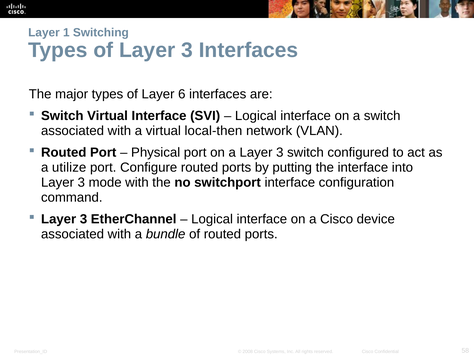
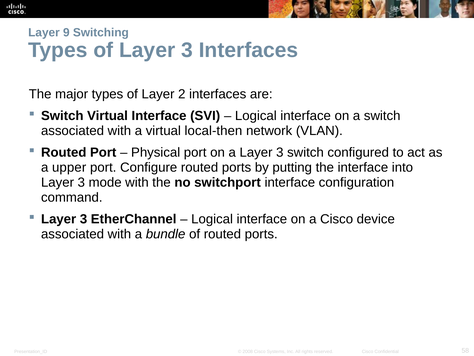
1: 1 -> 9 (66, 33)
6: 6 -> 2 (182, 94)
utilize: utilize -> upper (69, 167)
